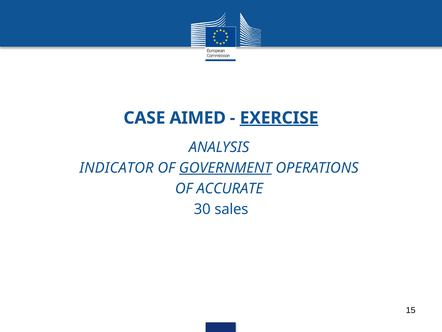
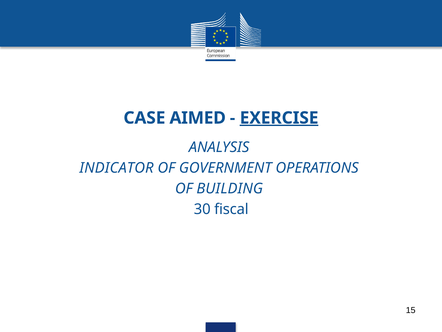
GOVERNMENT underline: present -> none (225, 168)
ACCURATE: ACCURATE -> BUILDING (230, 188)
sales: sales -> fiscal (231, 209)
